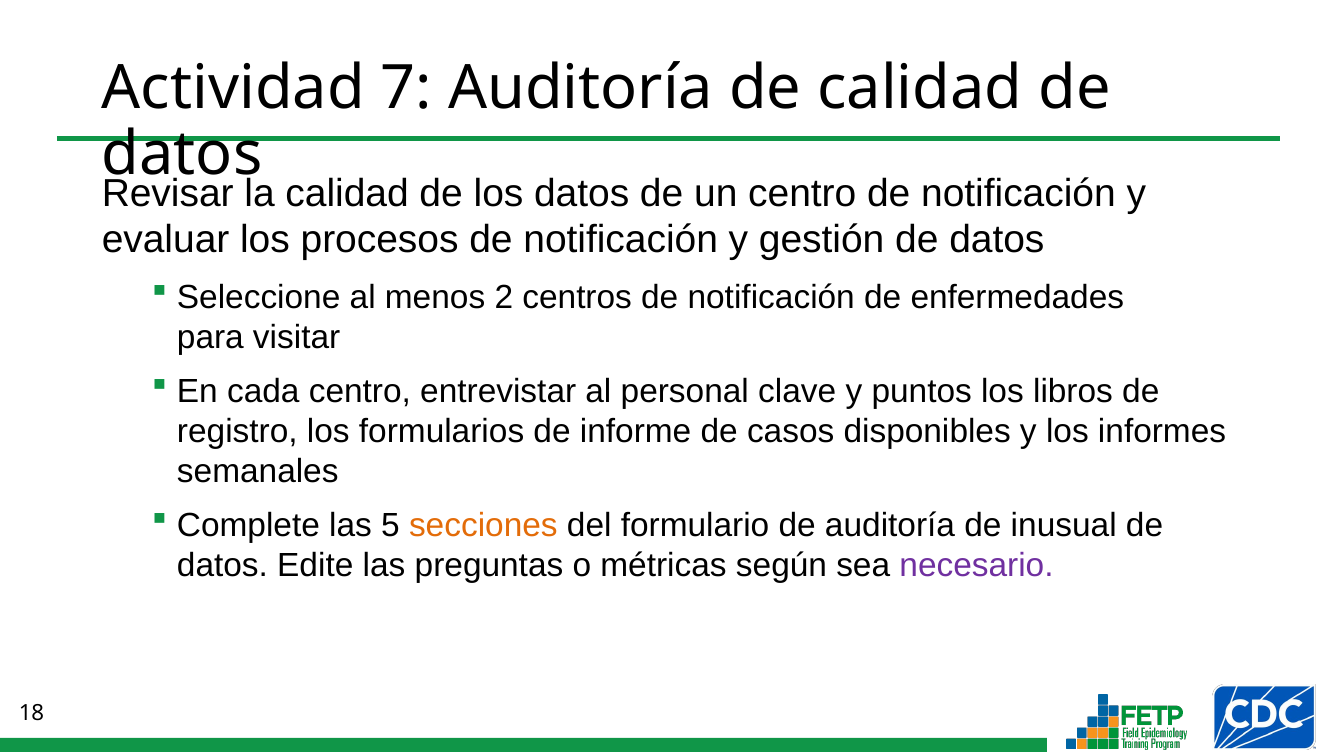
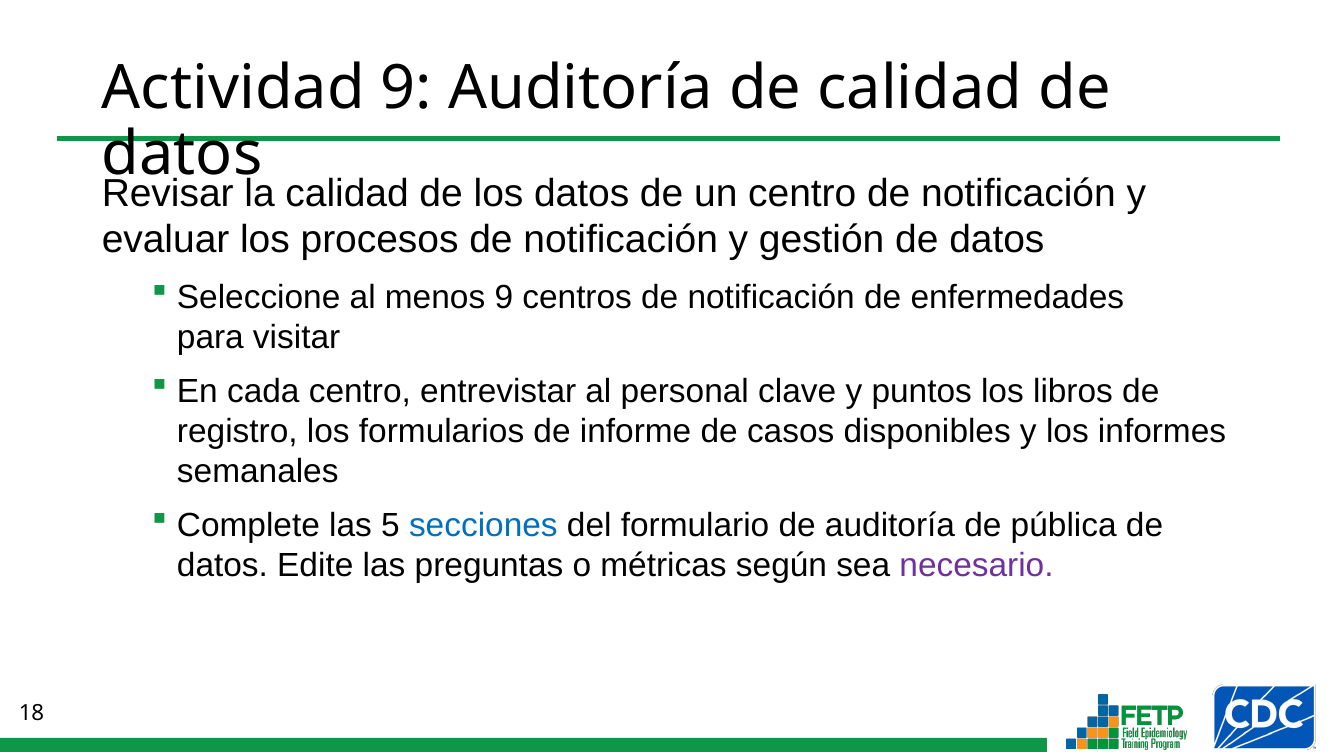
Actividad 7: 7 -> 9 (406, 88)
menos 2: 2 -> 9 (504, 297)
secciones colour: orange -> blue (483, 525)
inusual: inusual -> pública (1064, 525)
